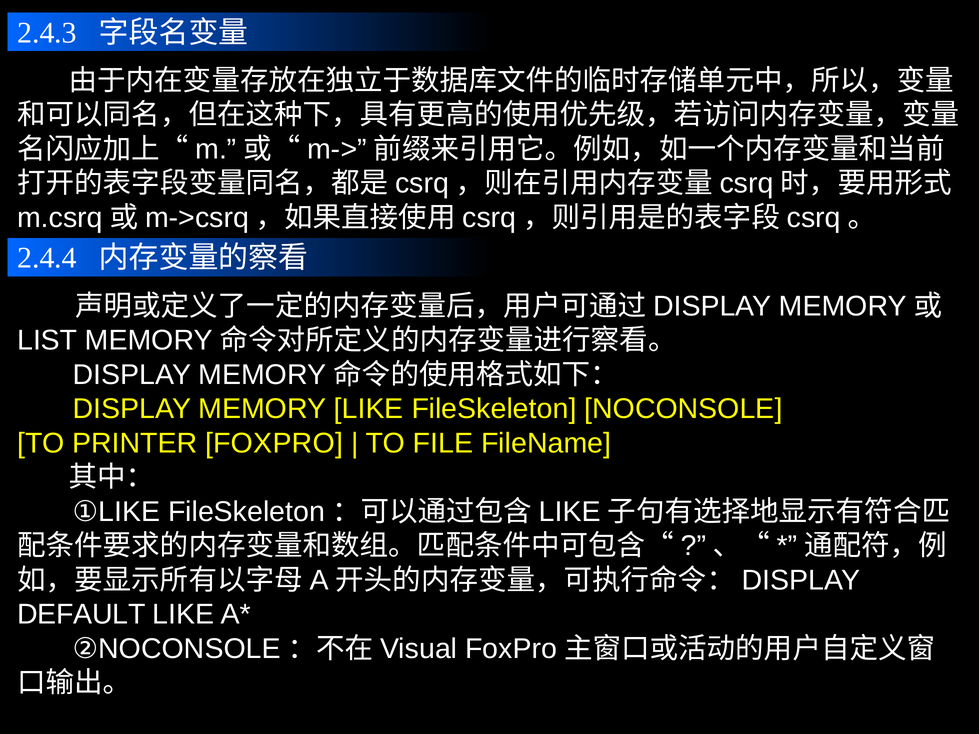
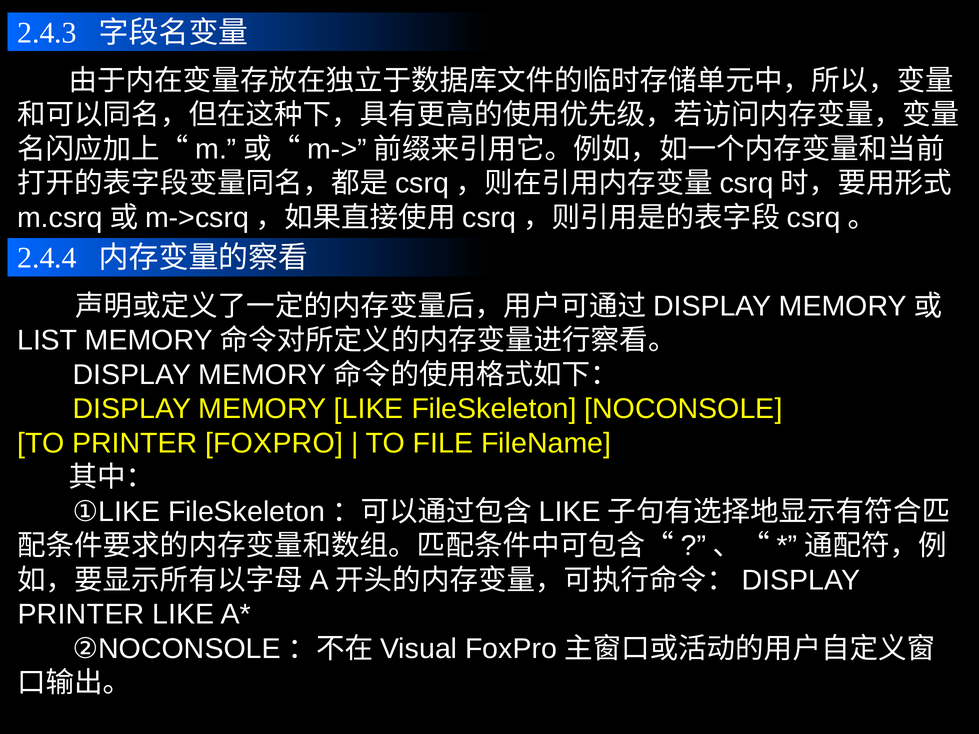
DEFAULT: DEFAULT -> PRINTER (81, 615)
